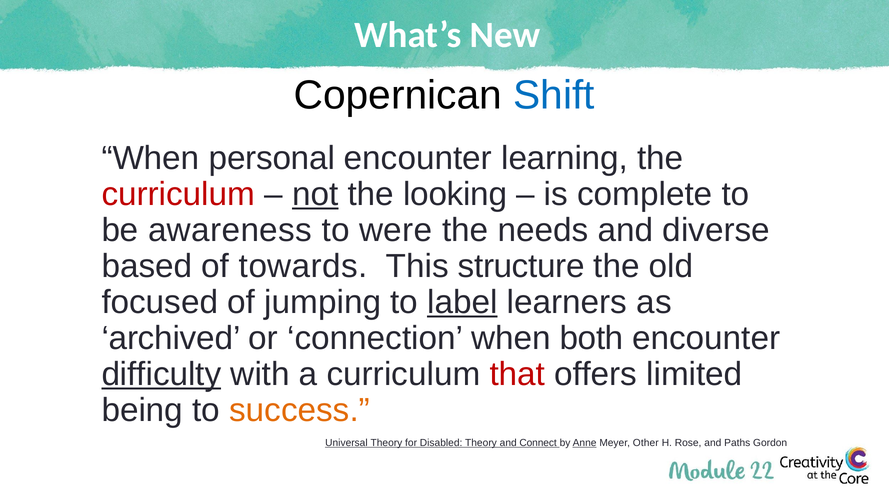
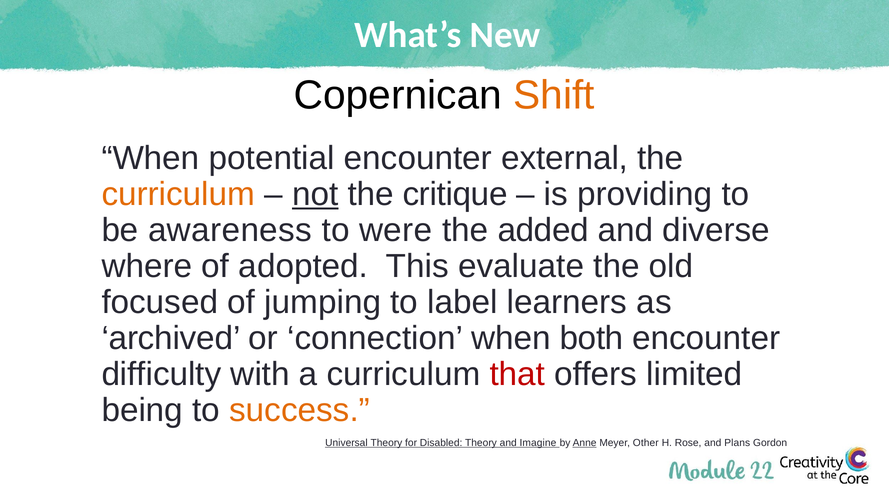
Shift colour: blue -> orange (554, 95)
personal: personal -> potential (272, 158)
learning: learning -> external (565, 158)
curriculum colour: red -> orange (178, 194)
looking: looking -> critique (455, 194)
complete: complete -> providing (645, 194)
needs: needs -> added (543, 230)
based: based -> where (147, 266)
towards: towards -> adopted (303, 266)
structure: structure -> evaluate (521, 266)
label underline: present -> none (462, 302)
difficulty underline: present -> none (161, 374)
Connect: Connect -> Imagine (538, 443)
Paths: Paths -> Plans (737, 443)
